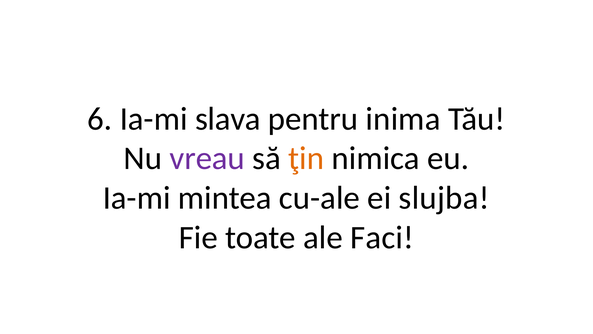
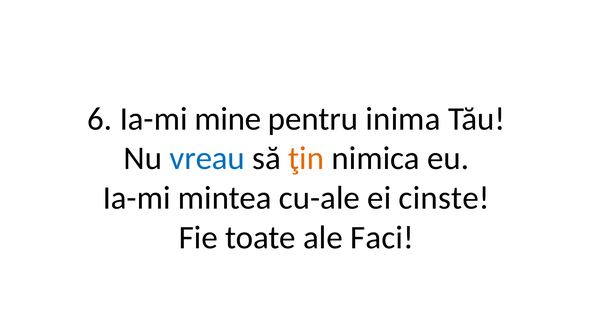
slava: slava -> mine (228, 119)
vreau colour: purple -> blue (207, 158)
slujba: slujba -> cinste (444, 198)
